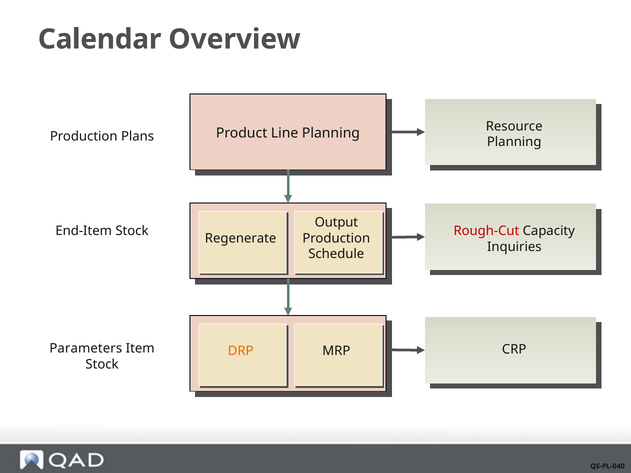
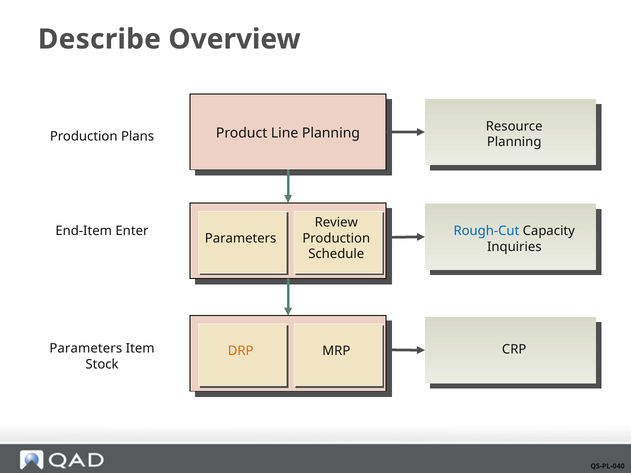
Calendar: Calendar -> Describe (99, 39)
Output: Output -> Review (336, 223)
Rough-Cut colour: red -> blue (486, 231)
End-Item Stock: Stock -> Enter (132, 231)
Regenerate: Regenerate -> Parameters (241, 238)
